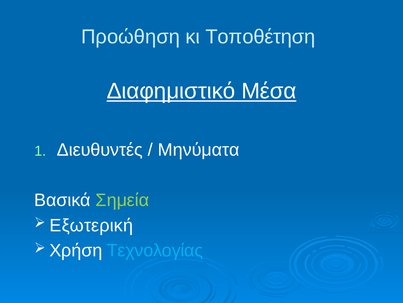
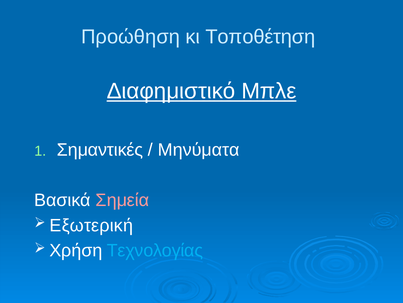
Μέσα: Μέσα -> Μπλε (269, 91)
Διευθυντές: Διευθυντές -> Σημαντικές (100, 150)
Σημεία colour: light green -> pink (122, 200)
